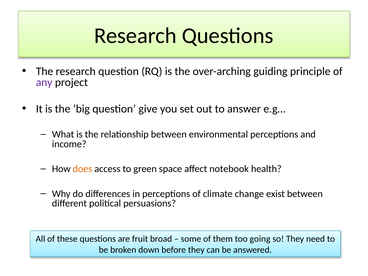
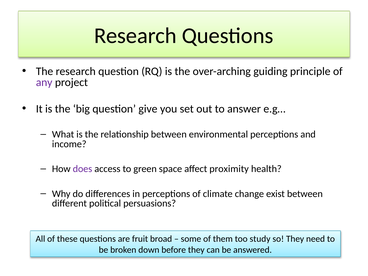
does colour: orange -> purple (82, 169)
notebook: notebook -> proximity (229, 169)
going: going -> study (260, 239)
